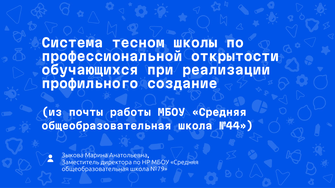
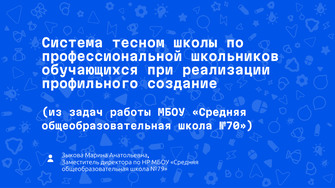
открытости: открытости -> школьников (235, 57)
почты: почты -> задач (86, 113)
№44: №44 -> №70 (236, 126)
